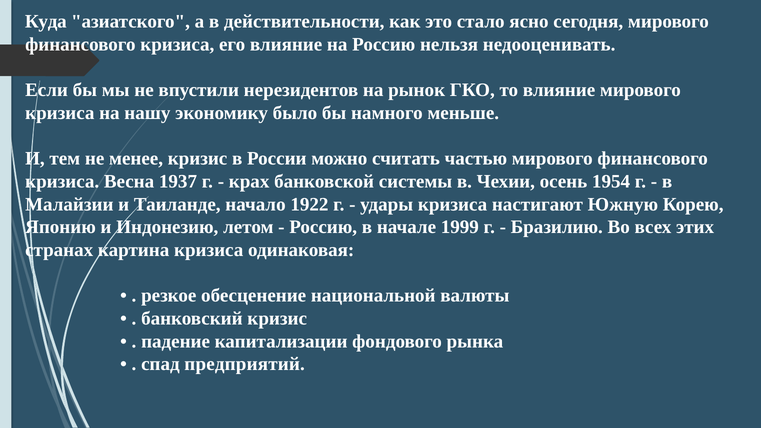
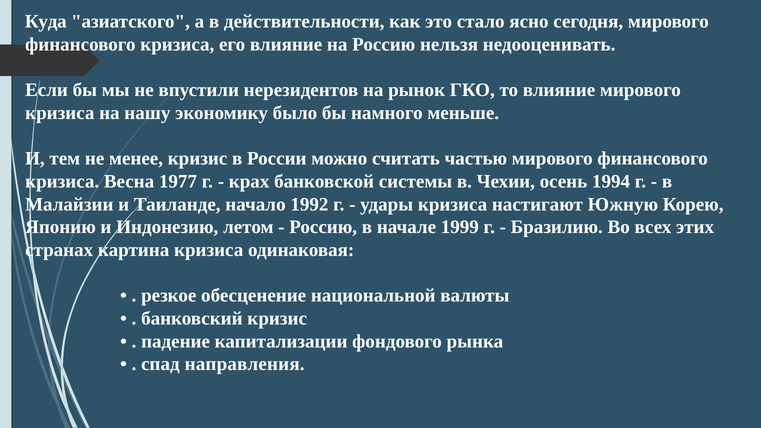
1937: 1937 -> 1977 (178, 181)
1954: 1954 -> 1994 (611, 181)
1922: 1922 -> 1992 (309, 204)
предприятий: предприятий -> направления (245, 364)
